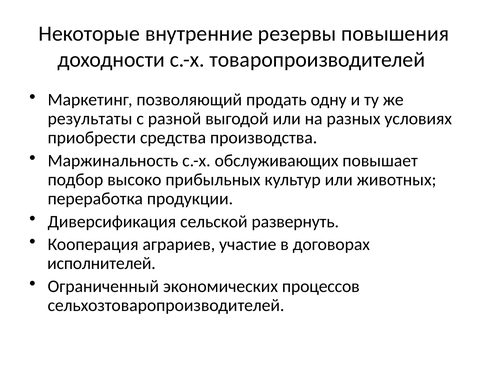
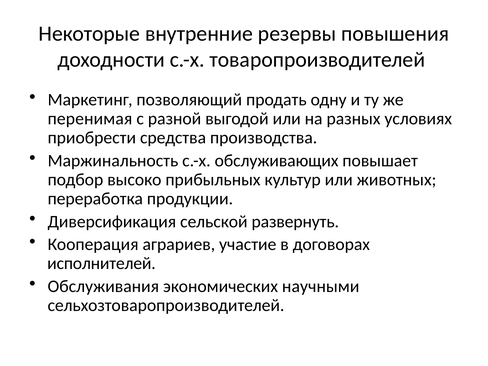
результаты: результаты -> перенимая (90, 119)
Ограниченный: Ограниченный -> Обслуживания (103, 286)
процессов: процессов -> научными (321, 286)
